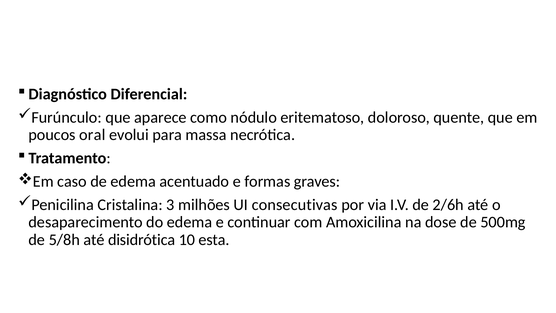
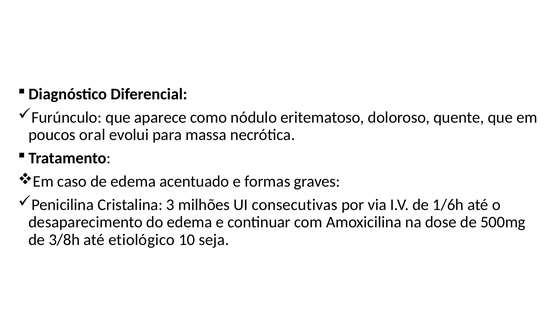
2/6h: 2/6h -> 1/6h (448, 205)
5/8h: 5/8h -> 3/8h (64, 240)
disidrótica: disidrótica -> etiológico (141, 240)
esta: esta -> seja (214, 240)
